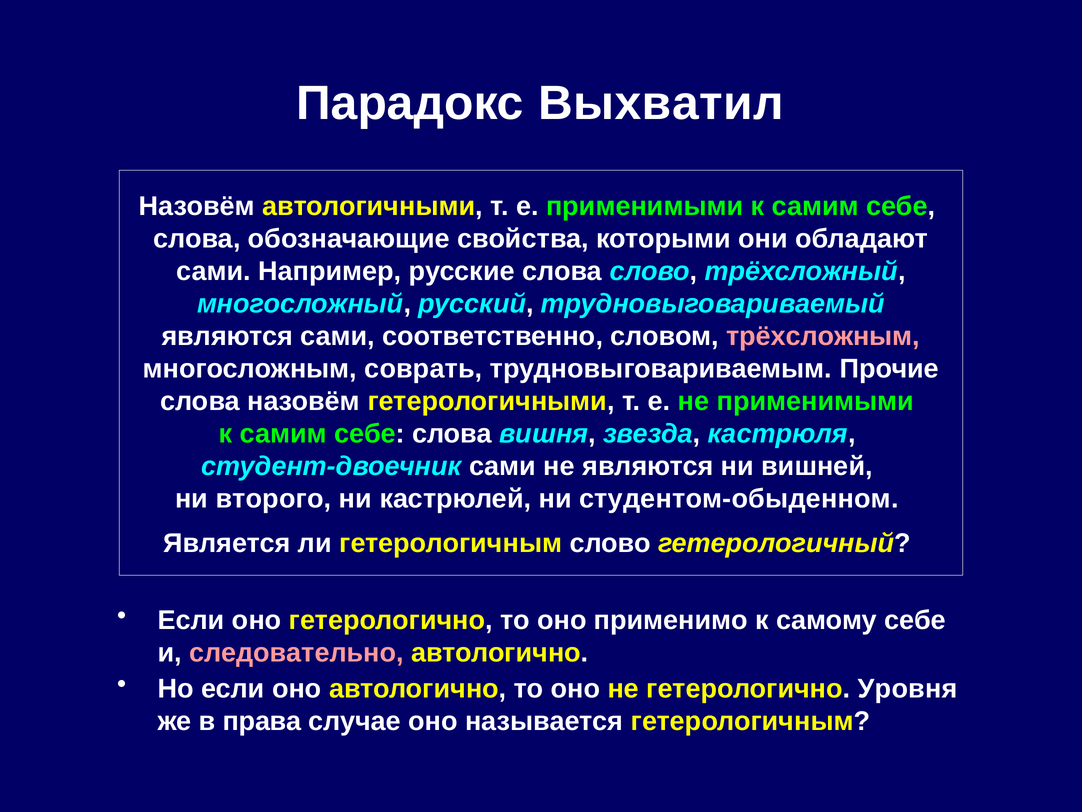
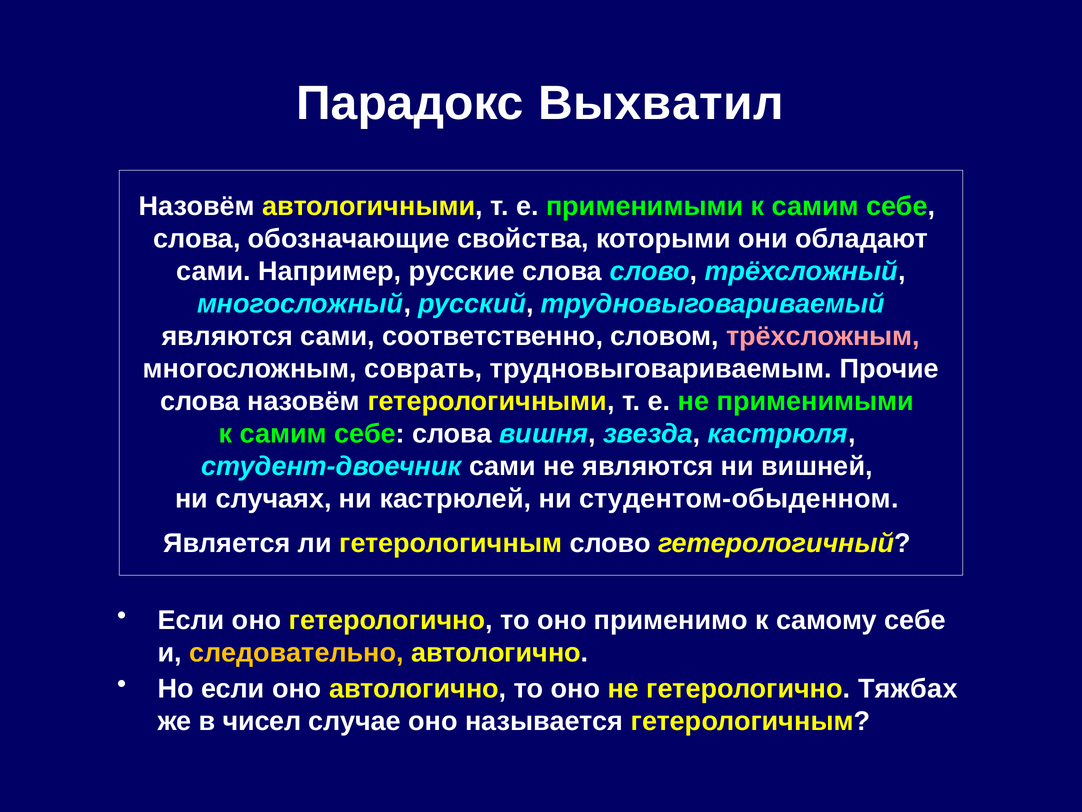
второго: второго -> случаях (274, 498)
следовательно colour: pink -> yellow (296, 652)
Уровня: Уровня -> Тяжбах (908, 688)
права: права -> чисел (262, 721)
